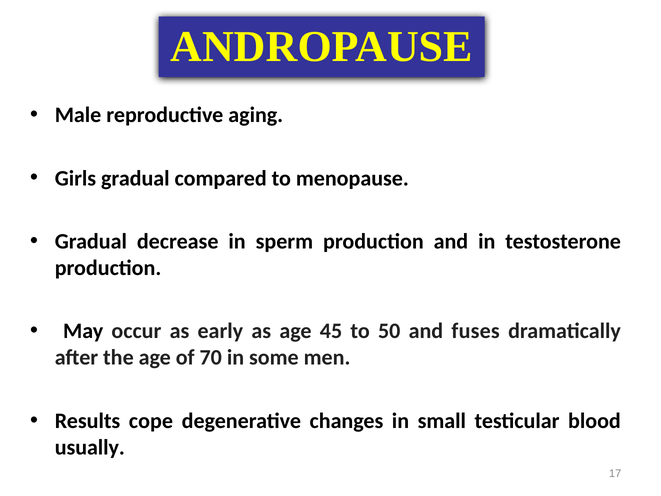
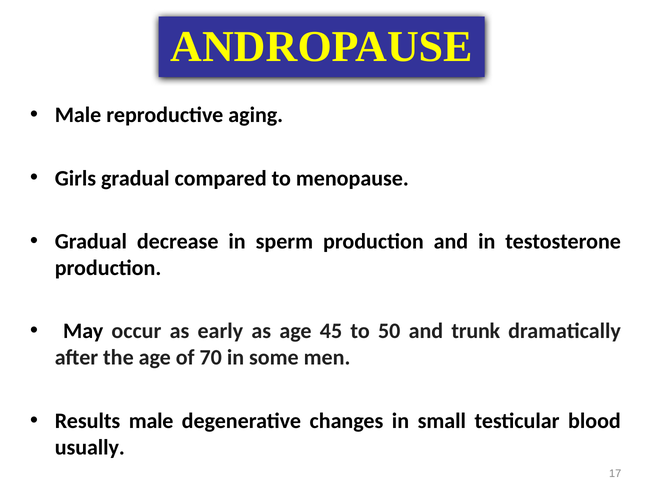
fuses: fuses -> trunk (476, 331)
Results cope: cope -> male (151, 421)
